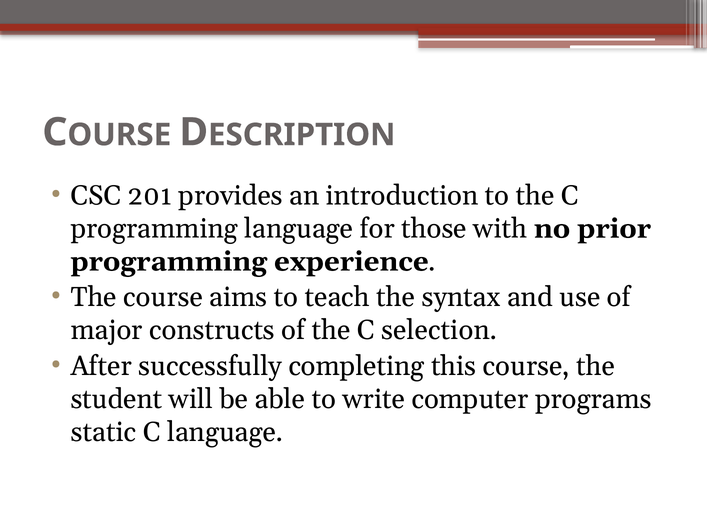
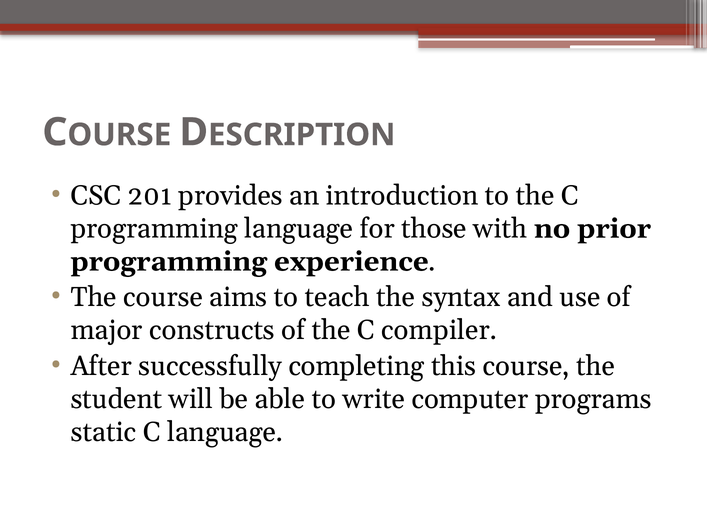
selection: selection -> compiler (439, 330)
